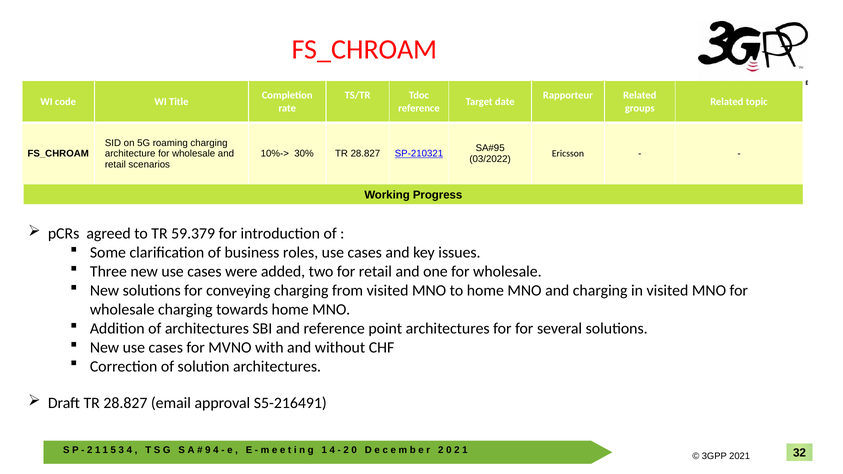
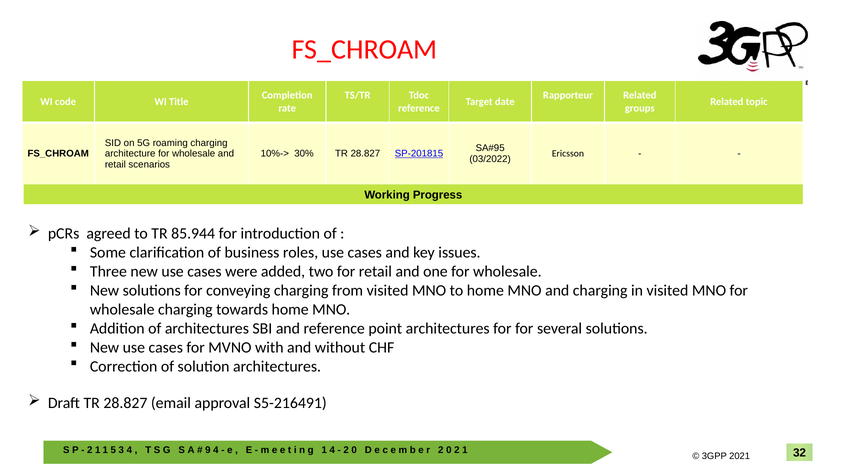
SP-210321: SP-210321 -> SP-201815 (419, 154)
59.379: 59.379 -> 85.944 (193, 234)
